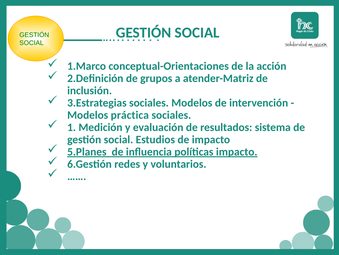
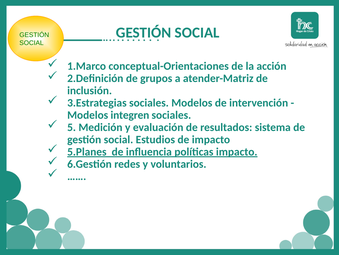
práctica: práctica -> integren (130, 115)
1: 1 -> 5 (72, 127)
